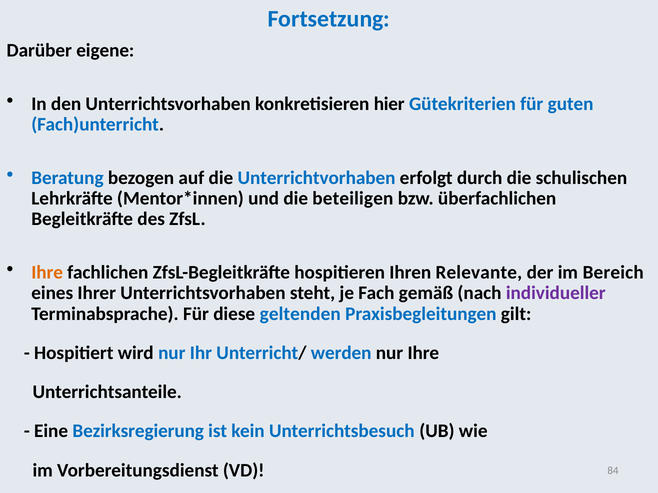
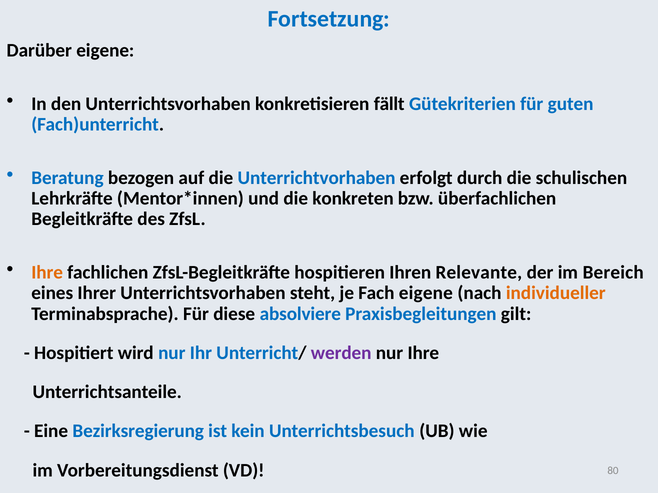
hier: hier -> fällt (389, 104)
beteiligen: beteiligen -> konkreten (353, 199)
Fach gemäß: gemäß -> eigene (426, 293)
individueller colour: purple -> orange (556, 293)
geltenden: geltenden -> absolviere (300, 314)
werden colour: blue -> purple (341, 353)
84: 84 -> 80 (613, 471)
